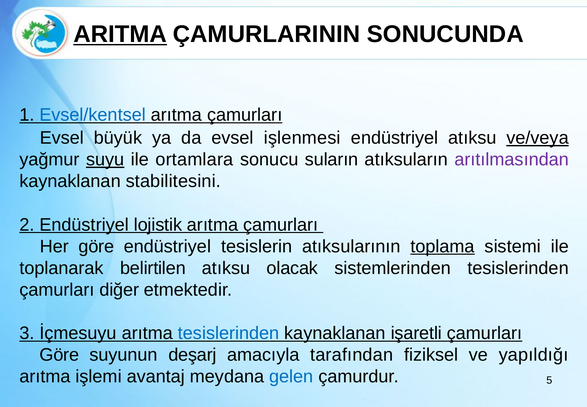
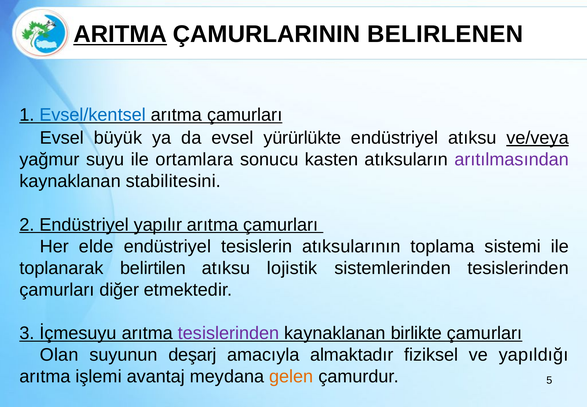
SONUCUNDA: SONUCUNDA -> BELIRLENEN (445, 34)
işlenmesi: işlenmesi -> yürürlükte (302, 138)
suyu underline: present -> none (105, 159)
suların: suların -> kasten (332, 159)
lojistik: lojistik -> yapılır (158, 224)
Her göre: göre -> elde (96, 246)
toplama underline: present -> none (443, 246)
olacak: olacak -> lojistik (292, 268)
tesislerinden colour: blue -> purple (229, 333)
işaretli: işaretli -> birlikte (416, 333)
Göre: Göre -> Olan (59, 354)
tarafından: tarafından -> almaktadır (352, 354)
gelen colour: blue -> orange (291, 376)
